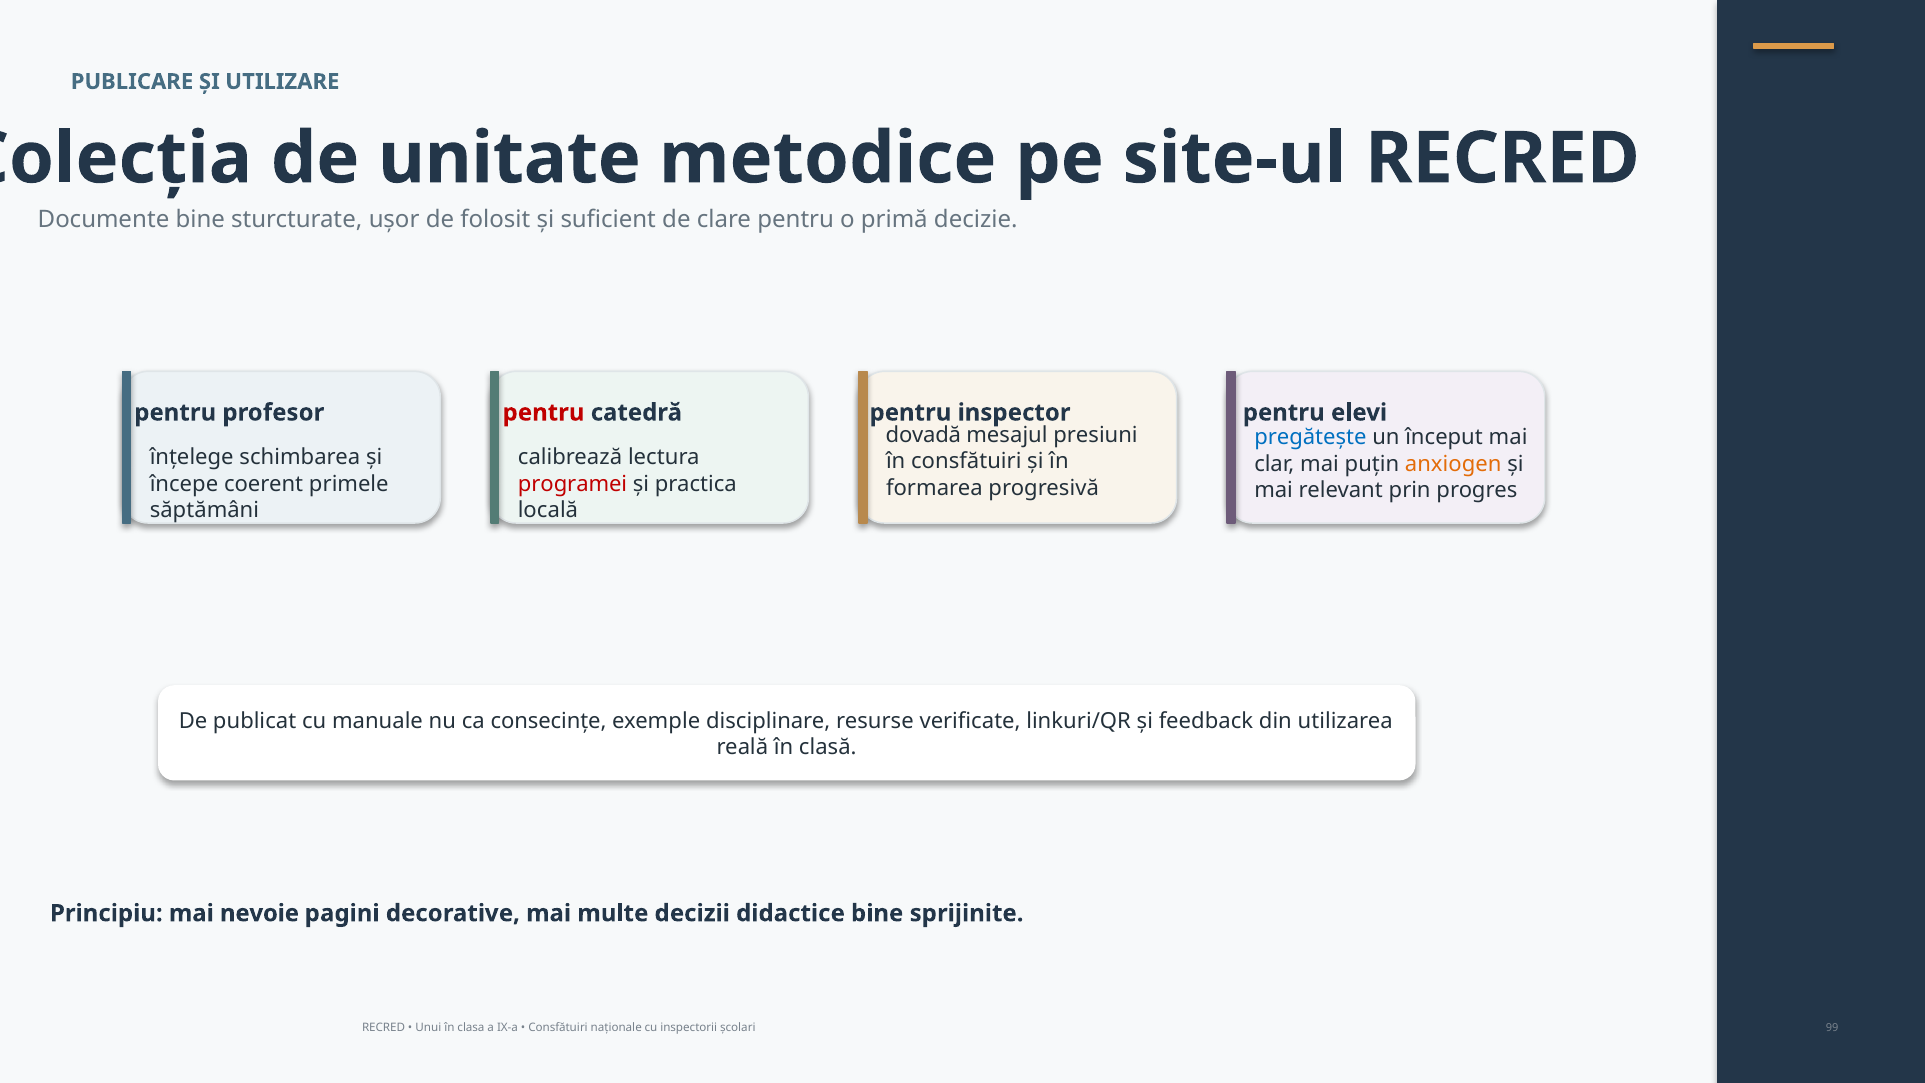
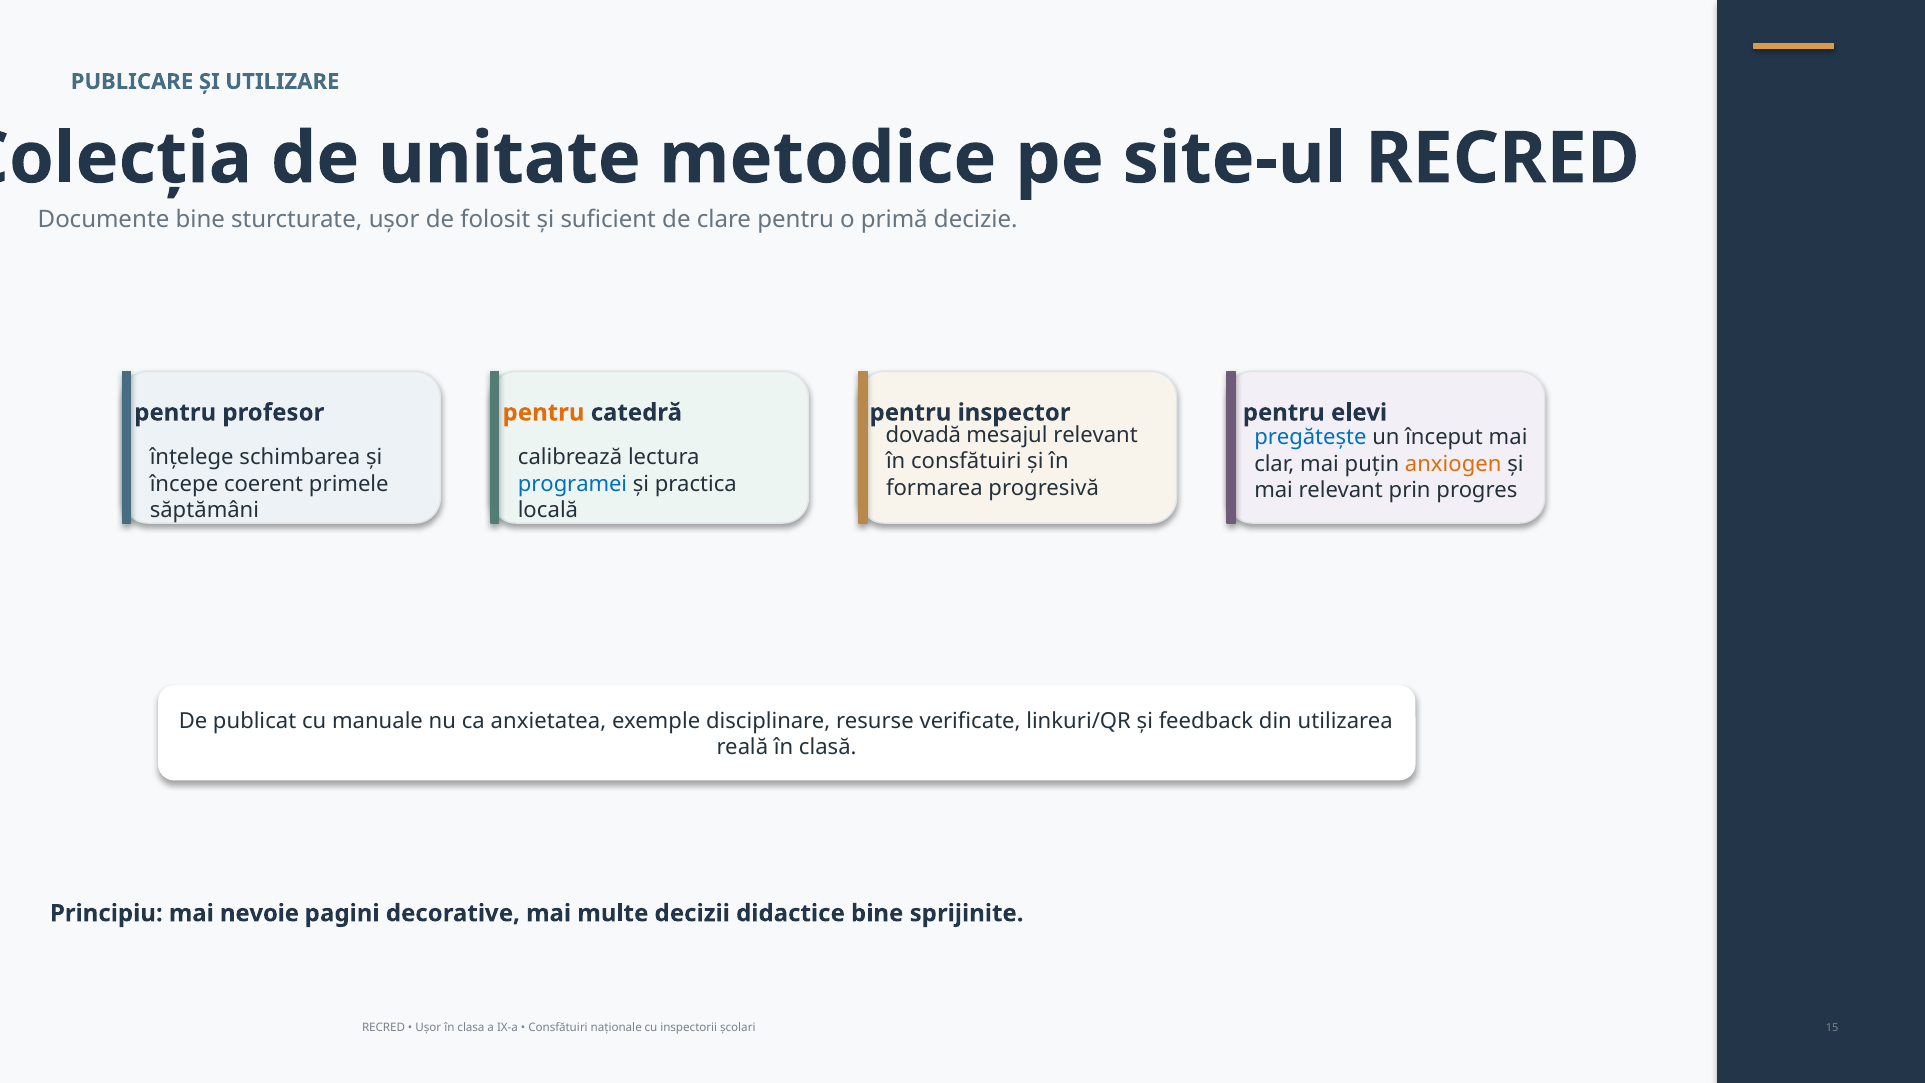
pentru colour: red -> orange (544, 413)
mesajul presiuni: presiuni -> relevant (1096, 435)
programei colour: red -> blue (573, 484)
consecințe: consecințe -> anxietatea (548, 721)
Unui: Unui -> Ușor (428, 1028)
99: 99 -> 15 (1832, 1027)
